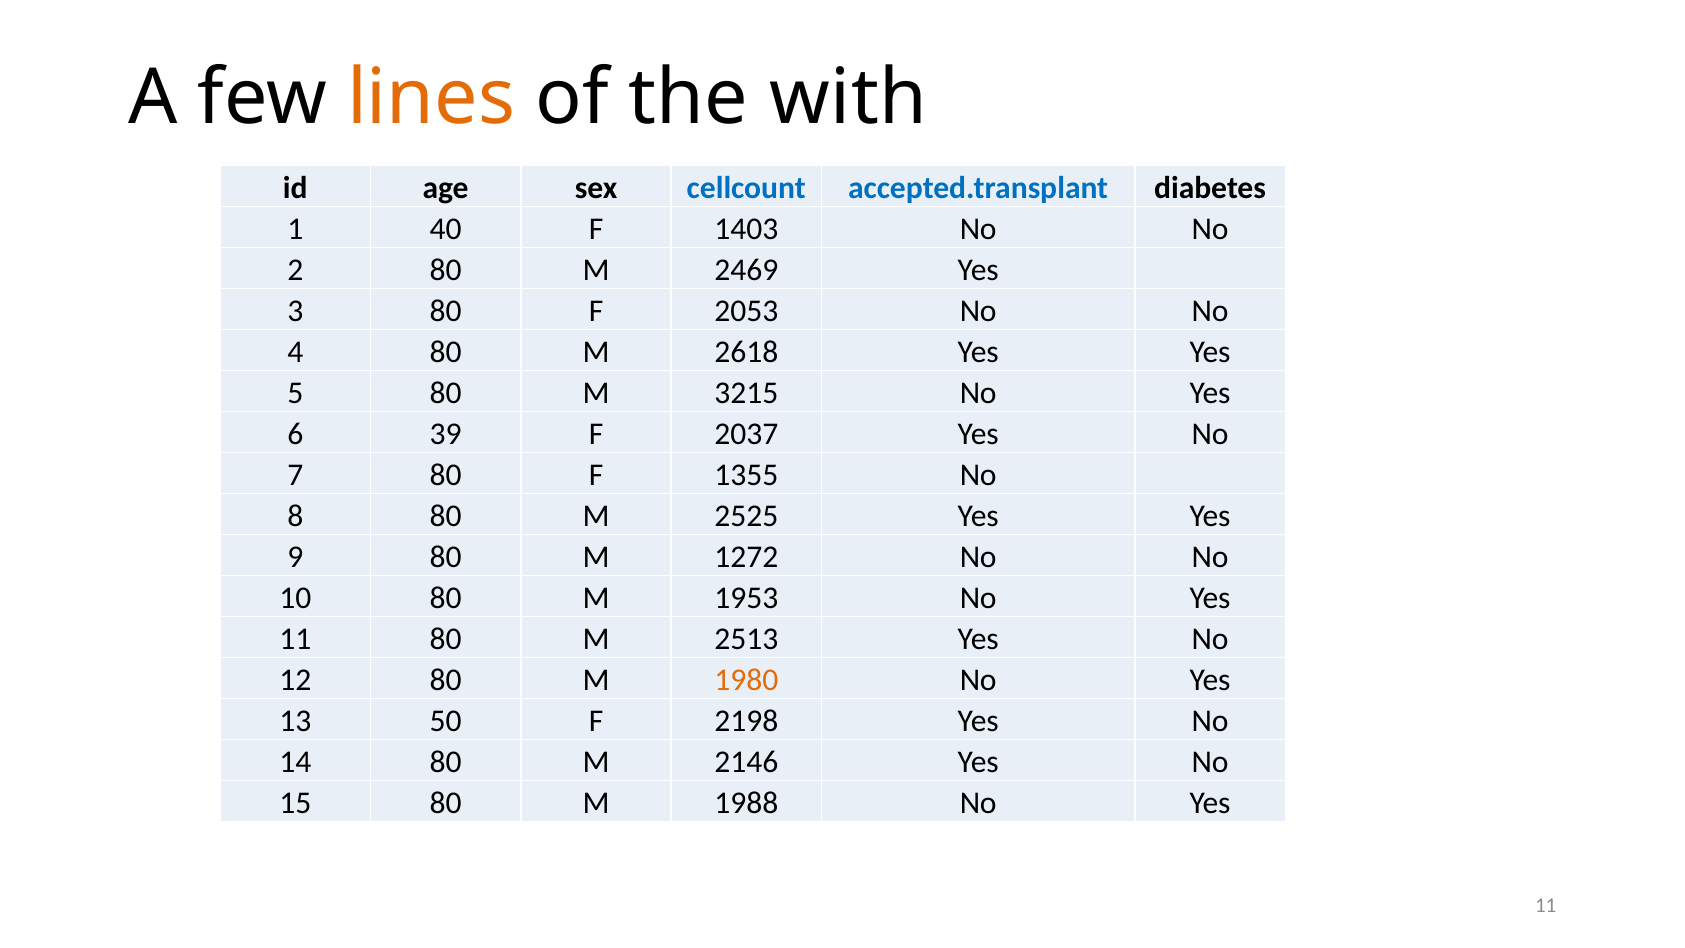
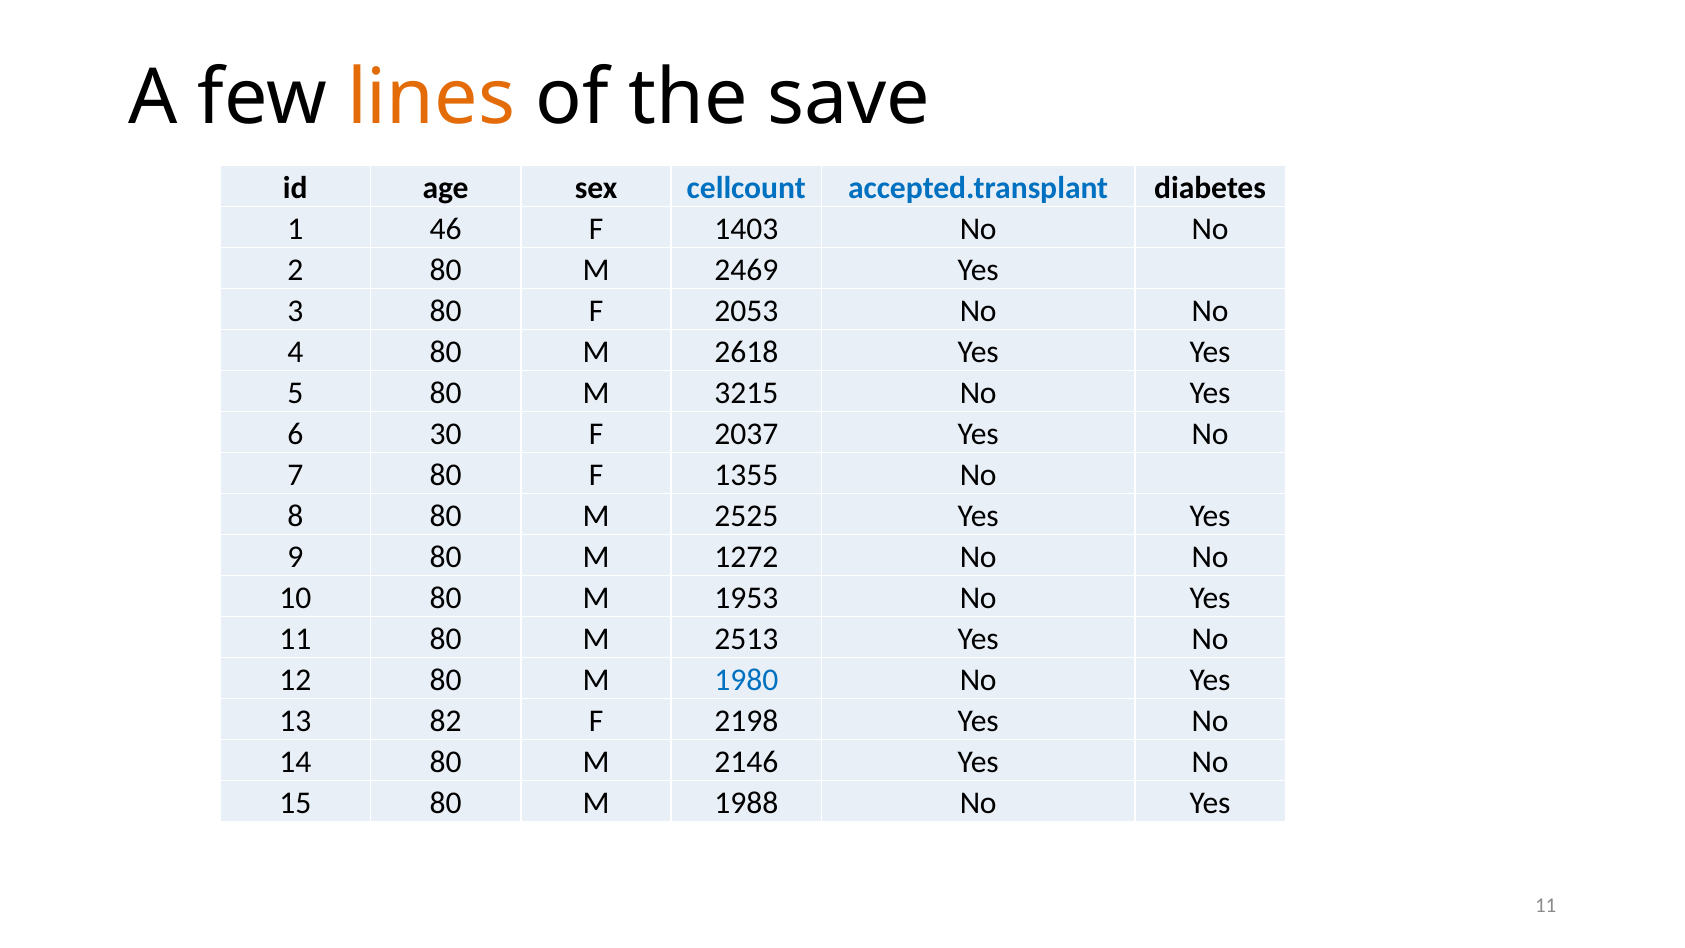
with: with -> save (849, 98)
40: 40 -> 46 (446, 229)
39: 39 -> 30 (446, 434)
1980 colour: orange -> blue (746, 680)
50: 50 -> 82 (446, 721)
